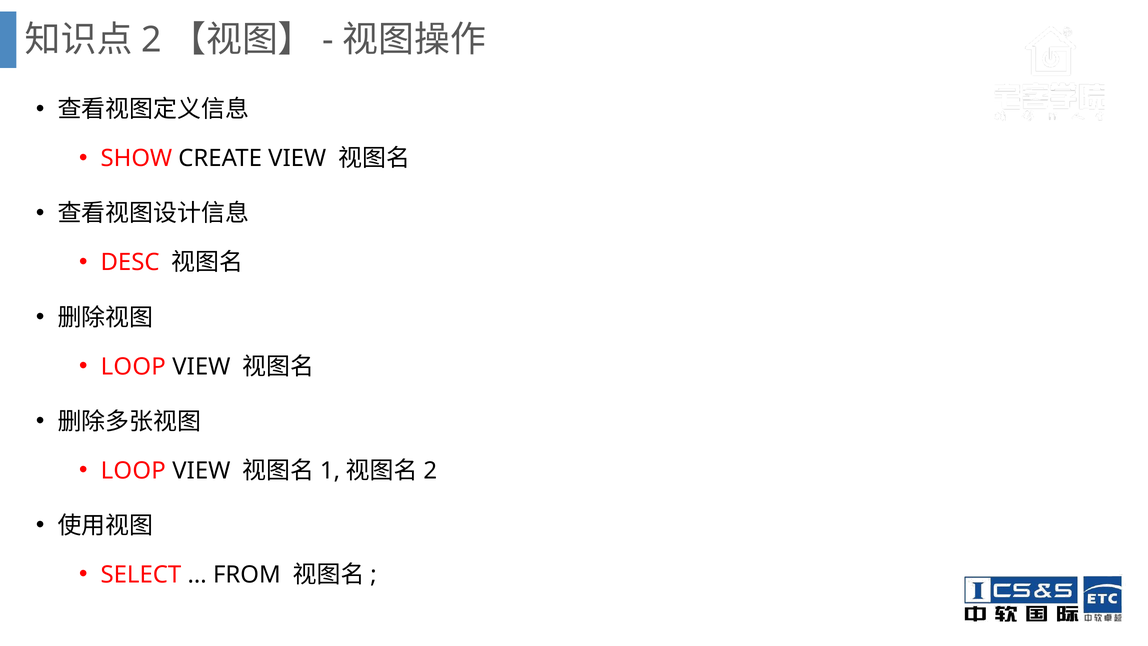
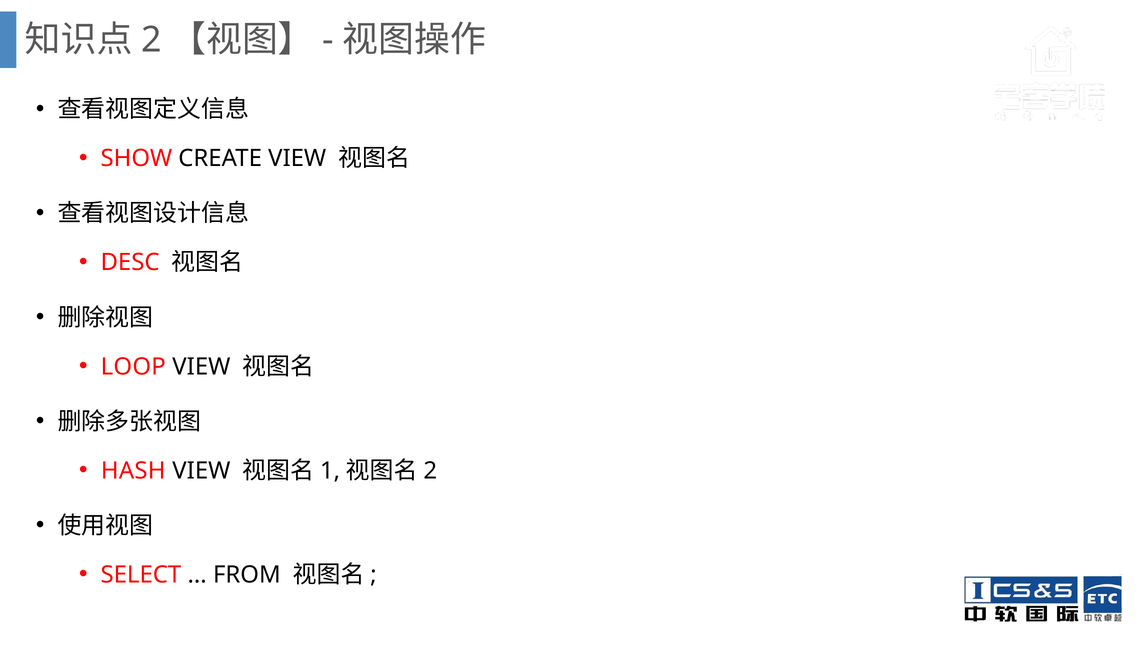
LOOP: LOOP -> HASH (133, 471)
